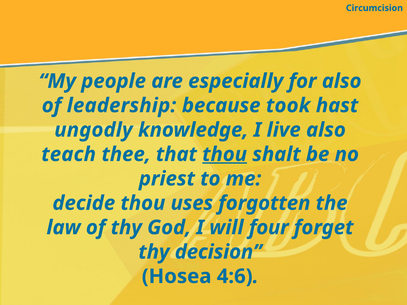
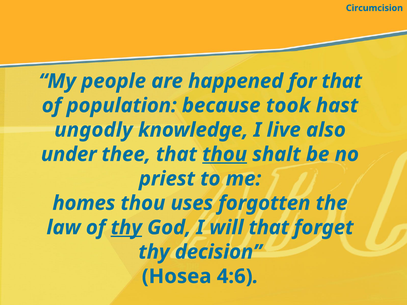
especially: especially -> happened (236, 81)
for also: also -> that (342, 81)
leadership: leadership -> population (122, 106)
teach: teach -> under (69, 154)
decide: decide -> homes (84, 203)
thy underline: none -> present (126, 228)
will four: four -> that (269, 228)
